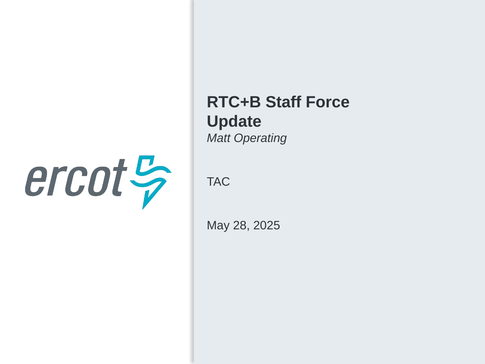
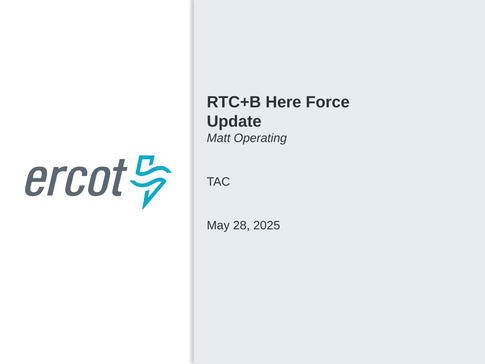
Staff: Staff -> Here (283, 102)
